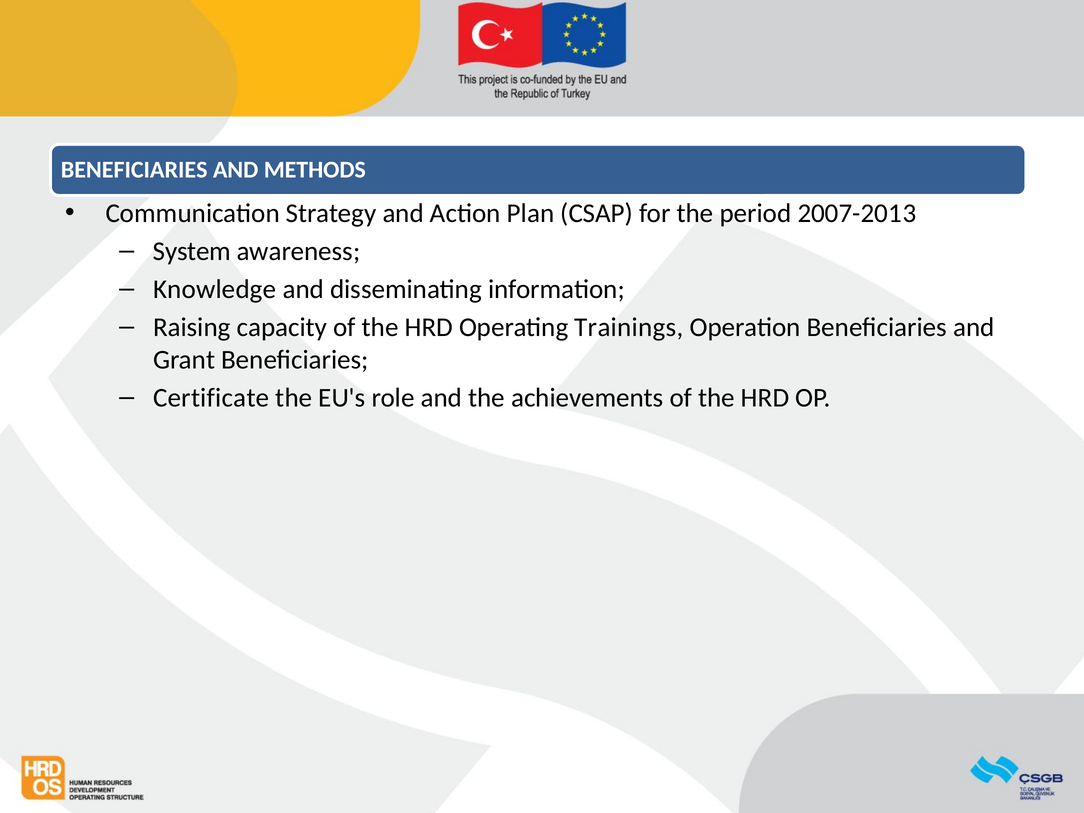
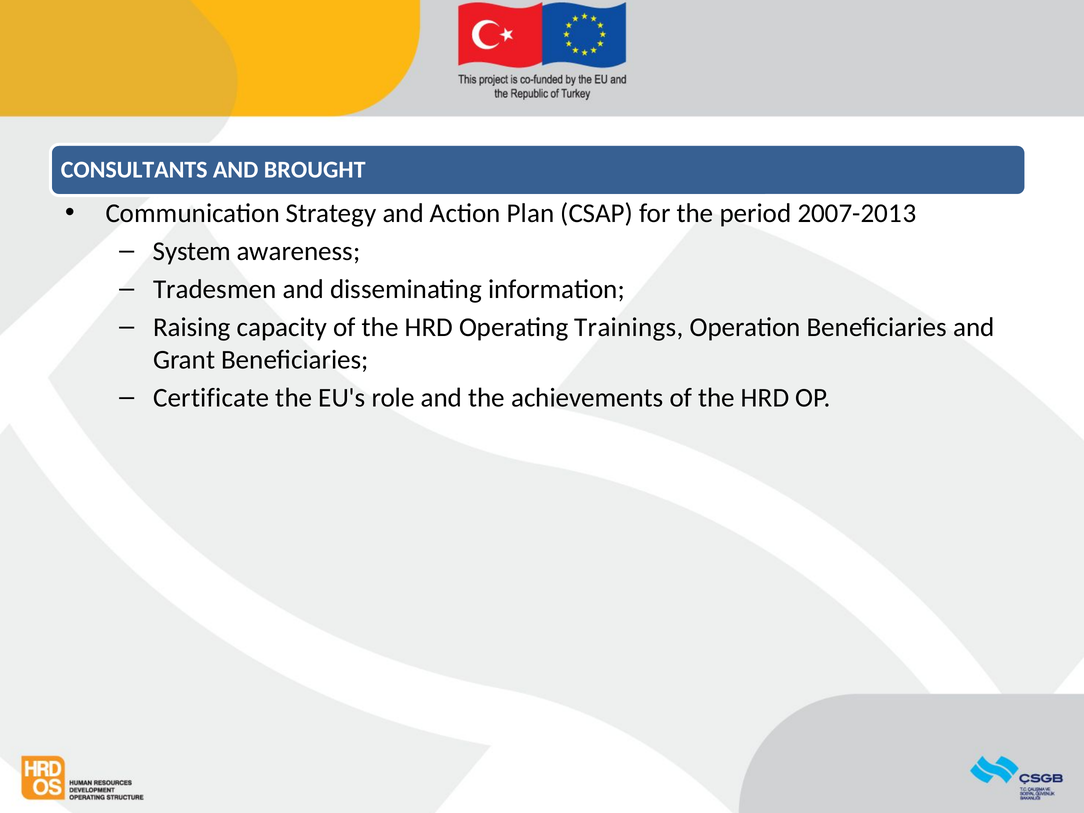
BENEFICIARIES: BENEFICIARIES -> CONSULTANTS (134, 170)
METHODS: METHODS -> BROUGHT (315, 170)
Knowledge: Knowledge -> Tradesmen (215, 289)
